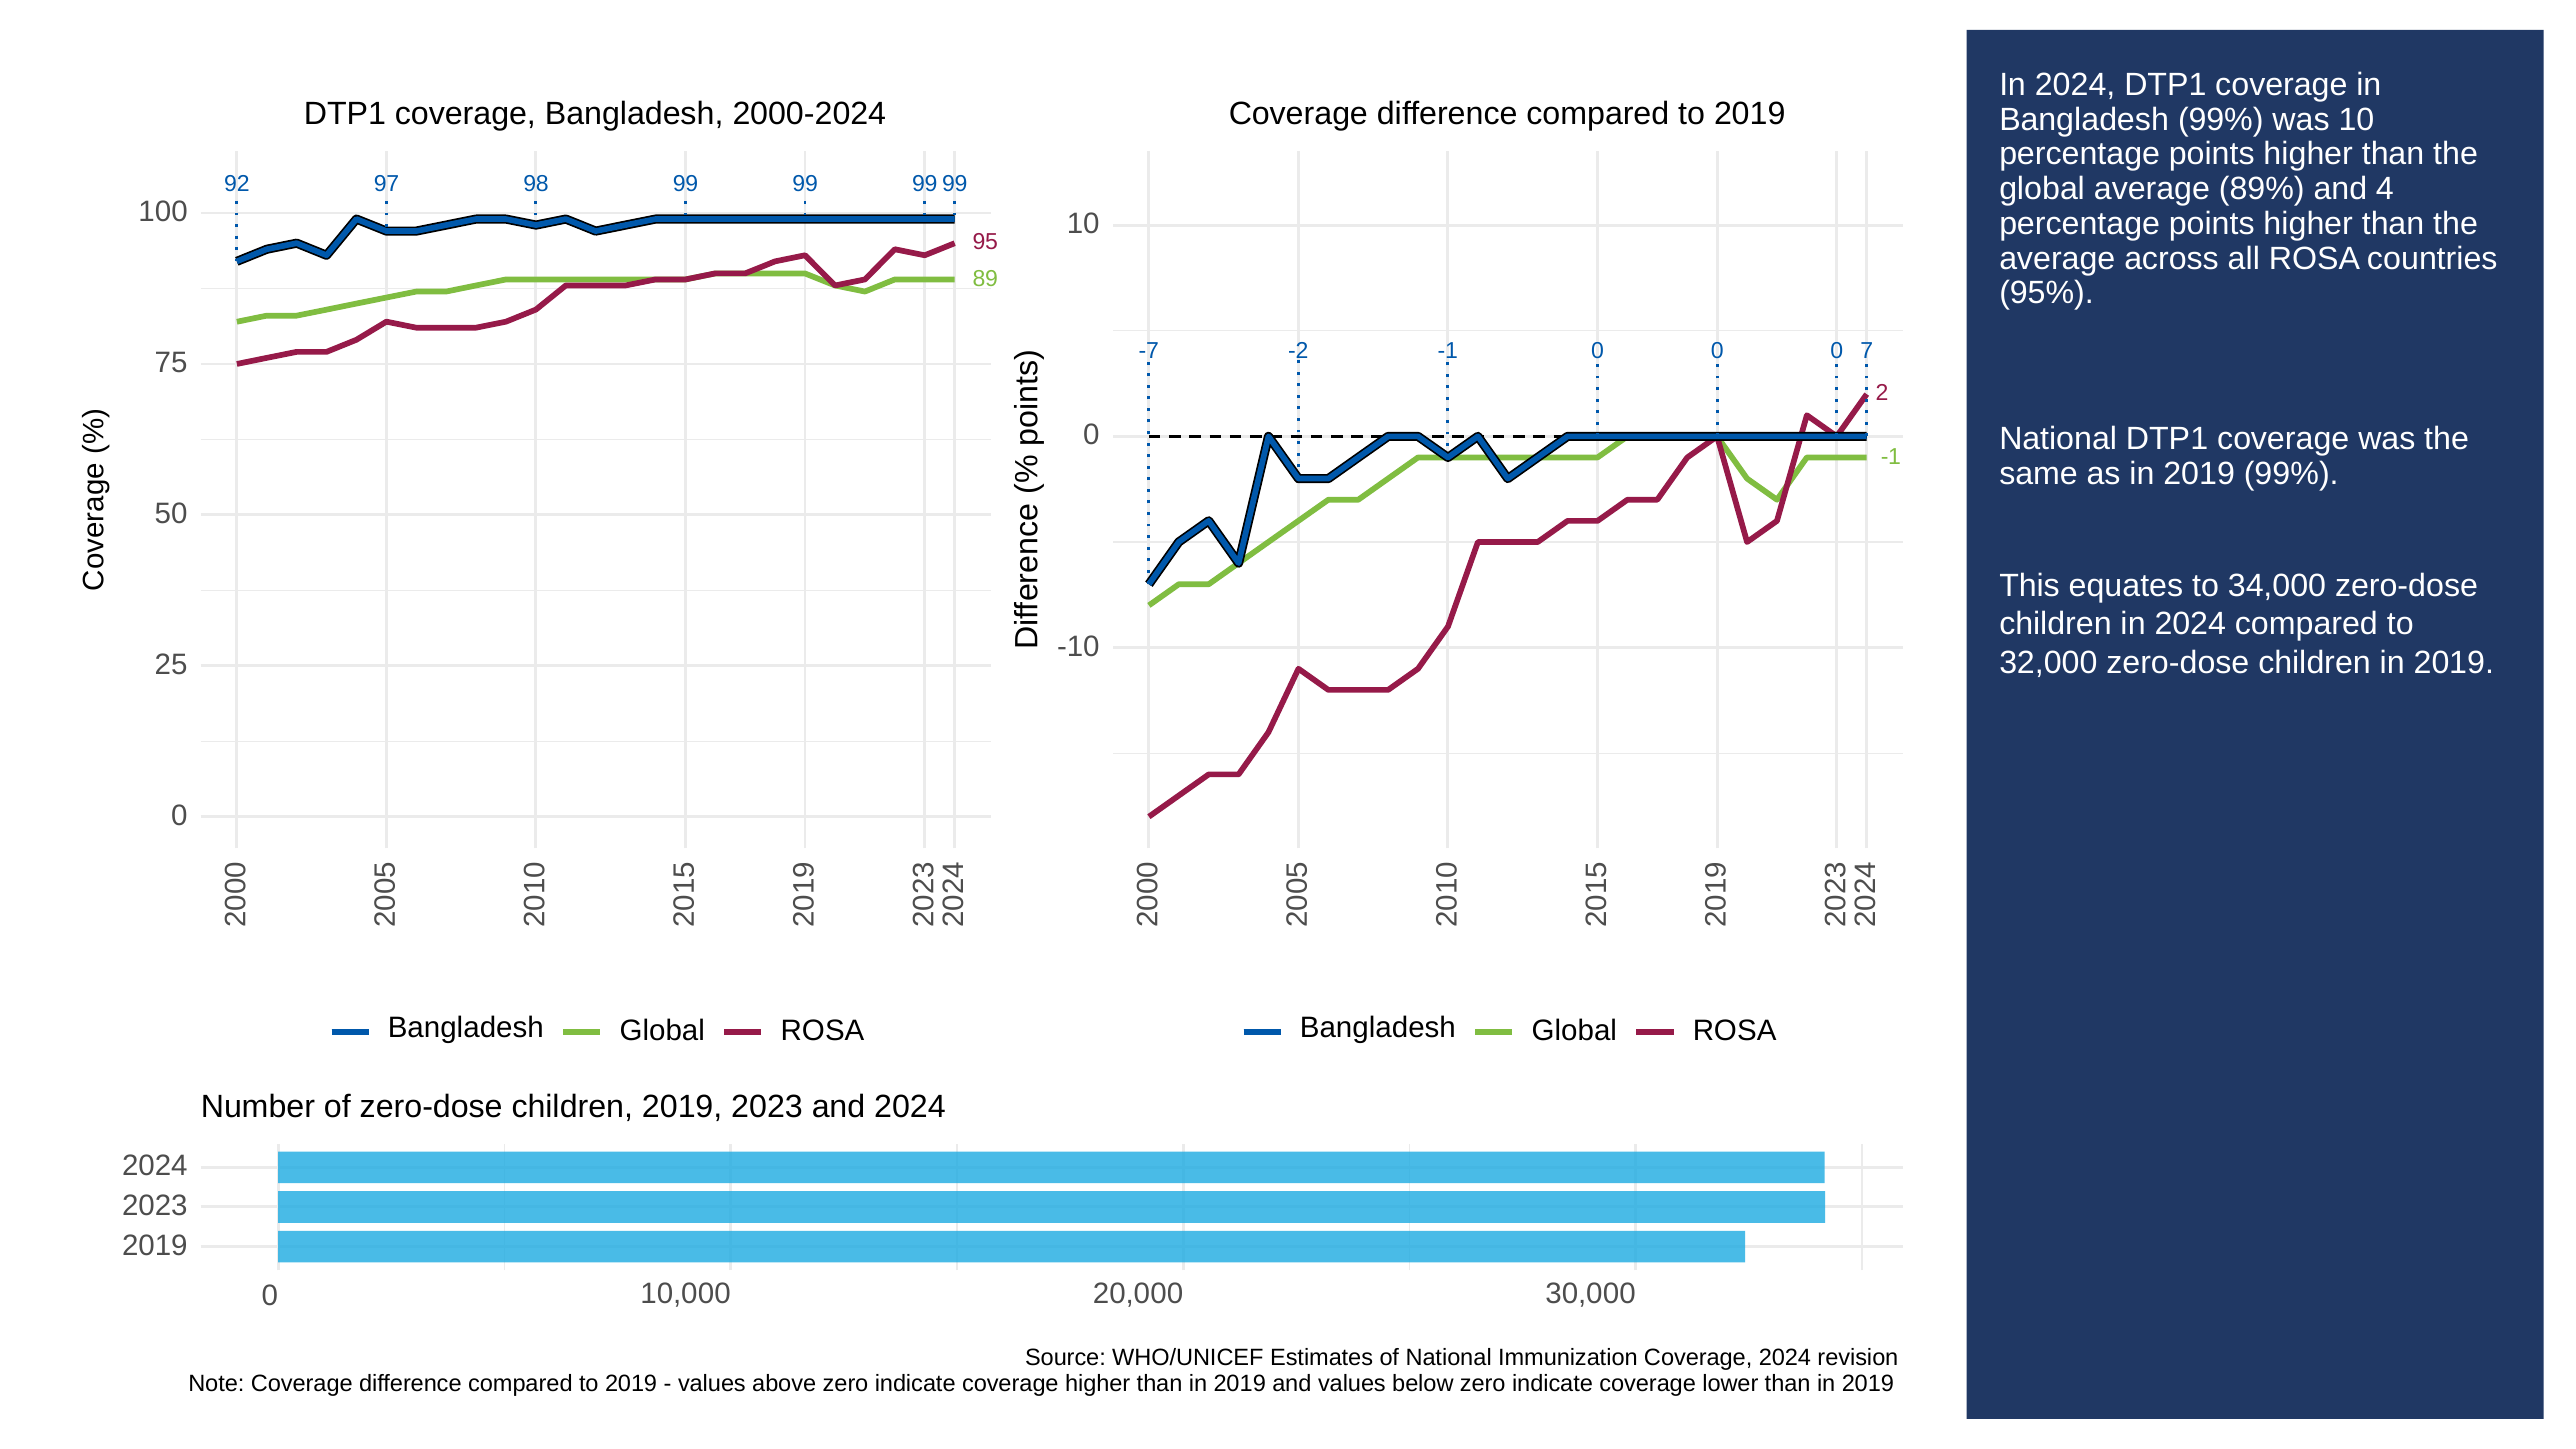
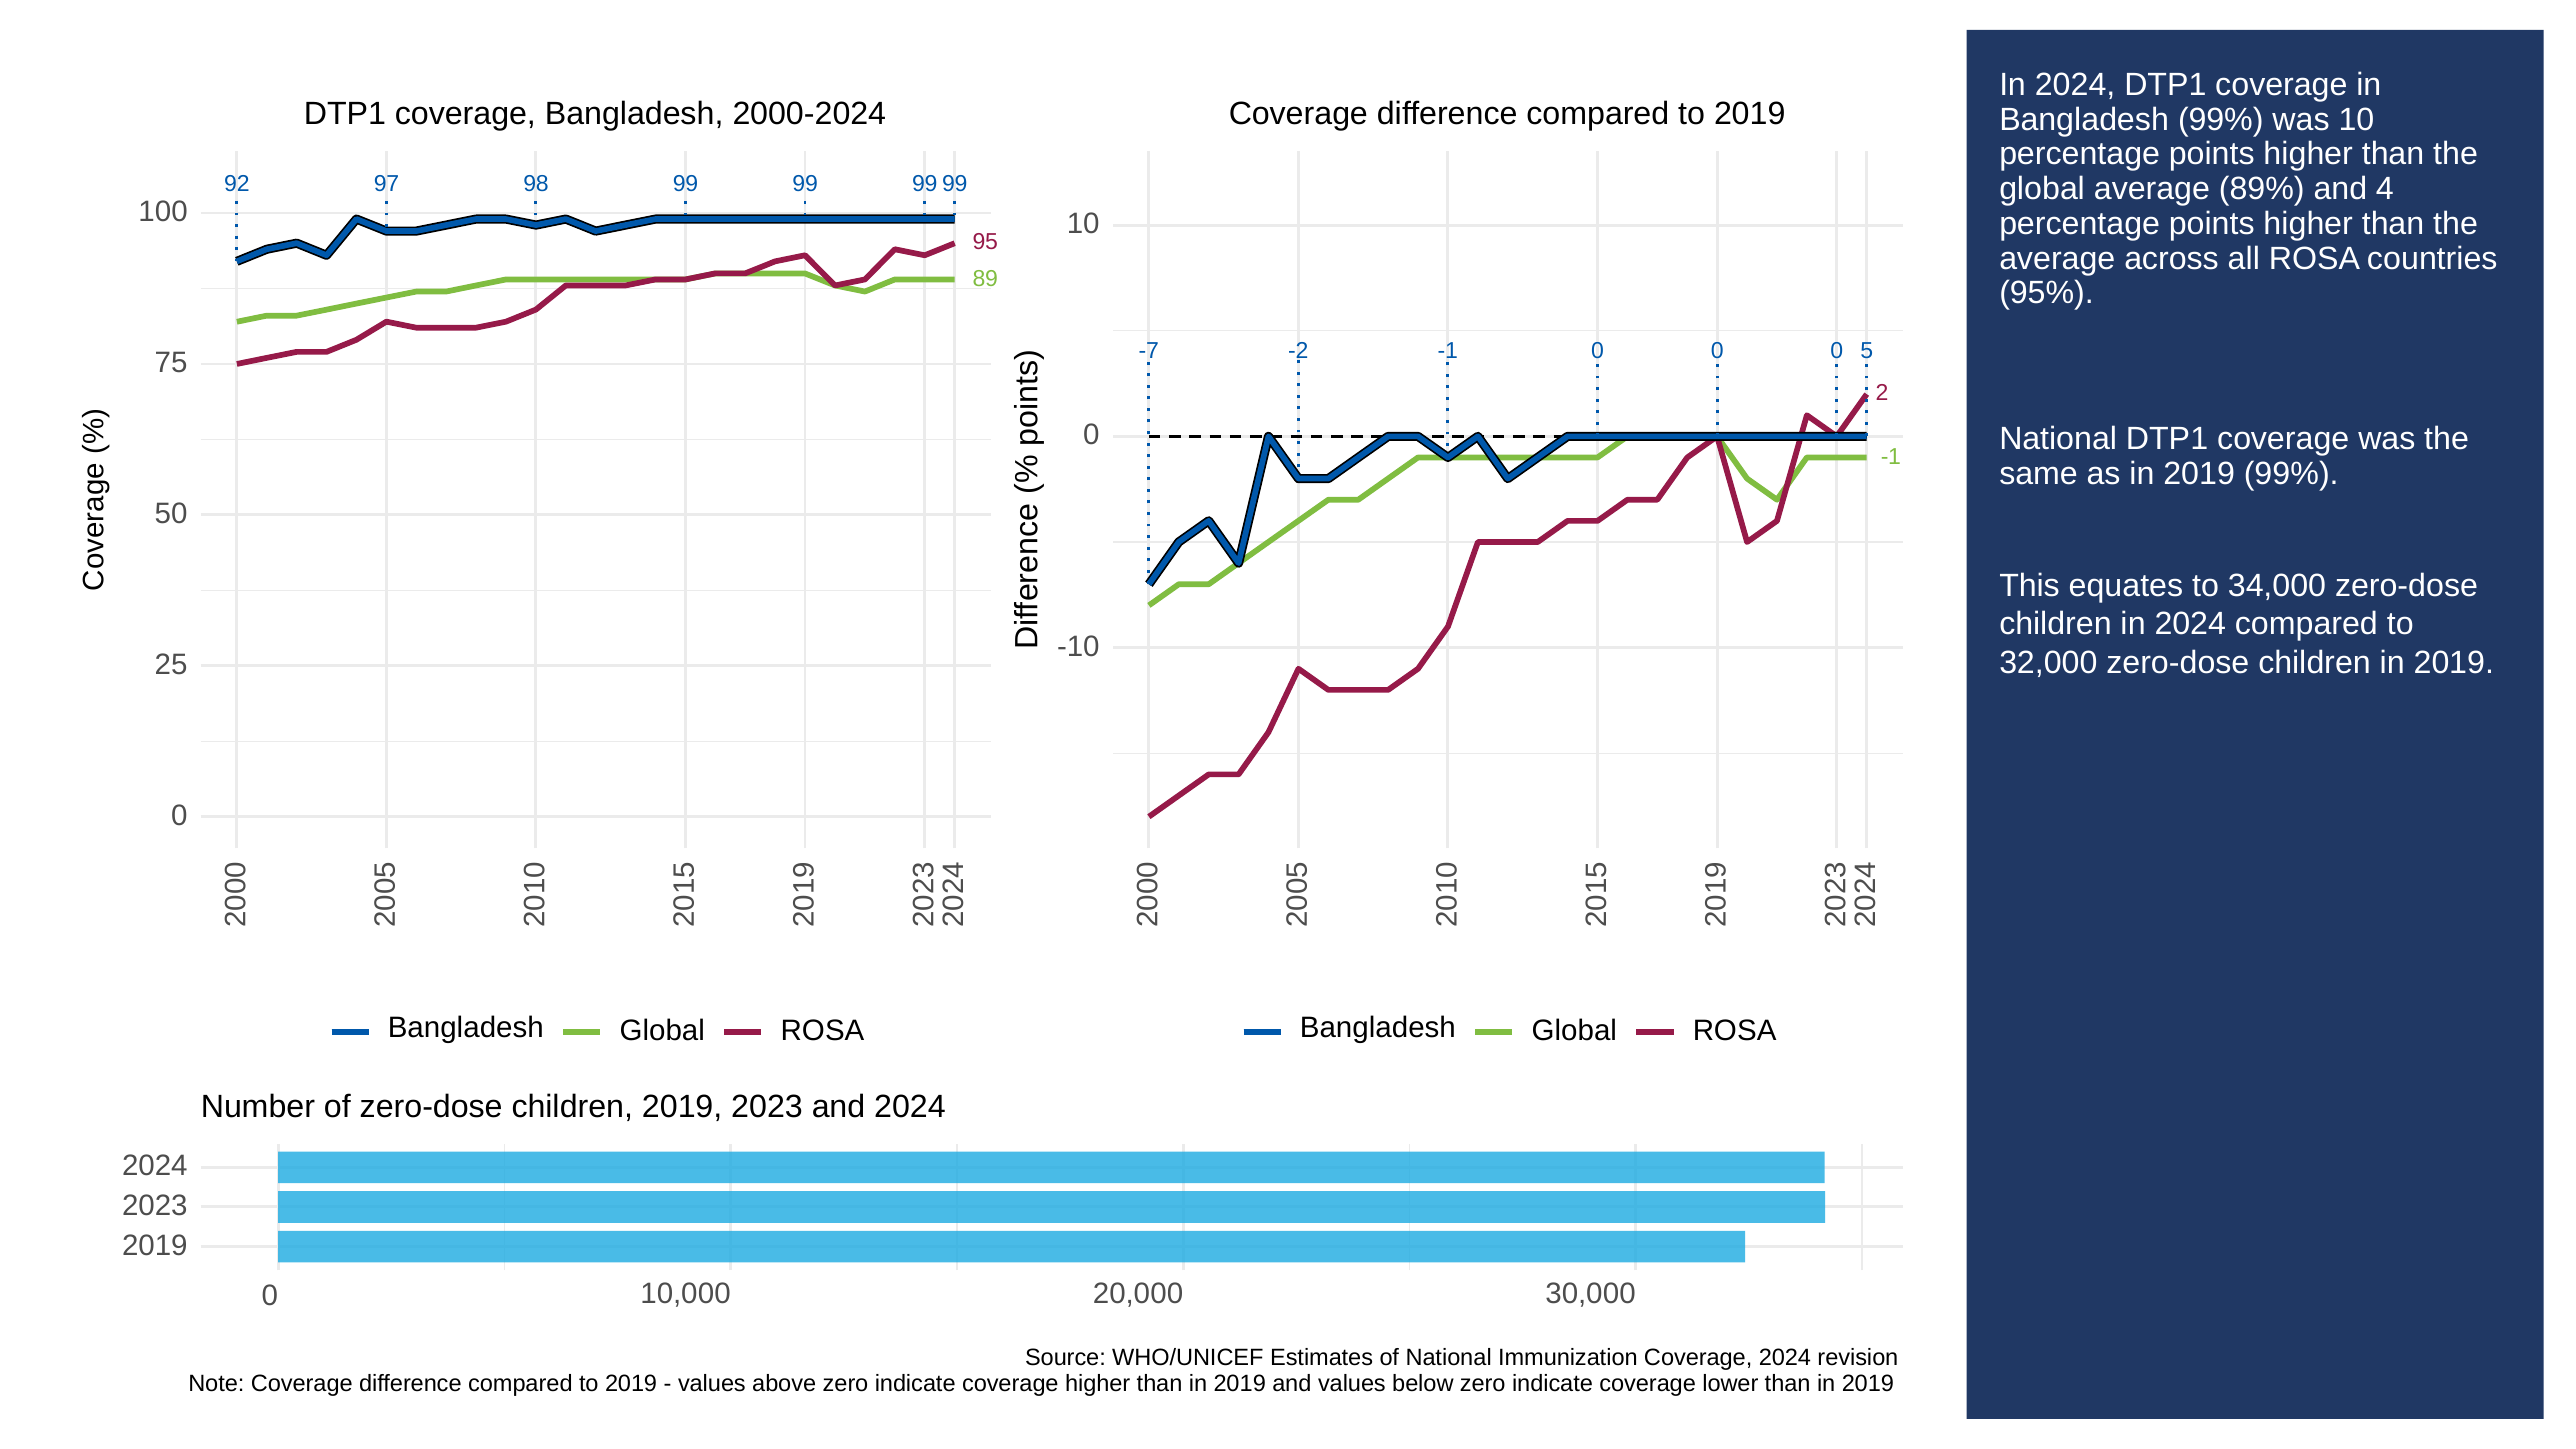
0 0 0 7: 7 -> 5 (1867, 351)
